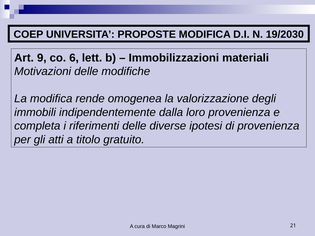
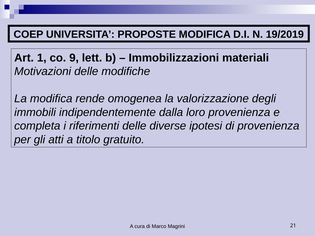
19/2030: 19/2030 -> 19/2019 (285, 34)
9: 9 -> 1 (42, 58)
6: 6 -> 9 (74, 58)
